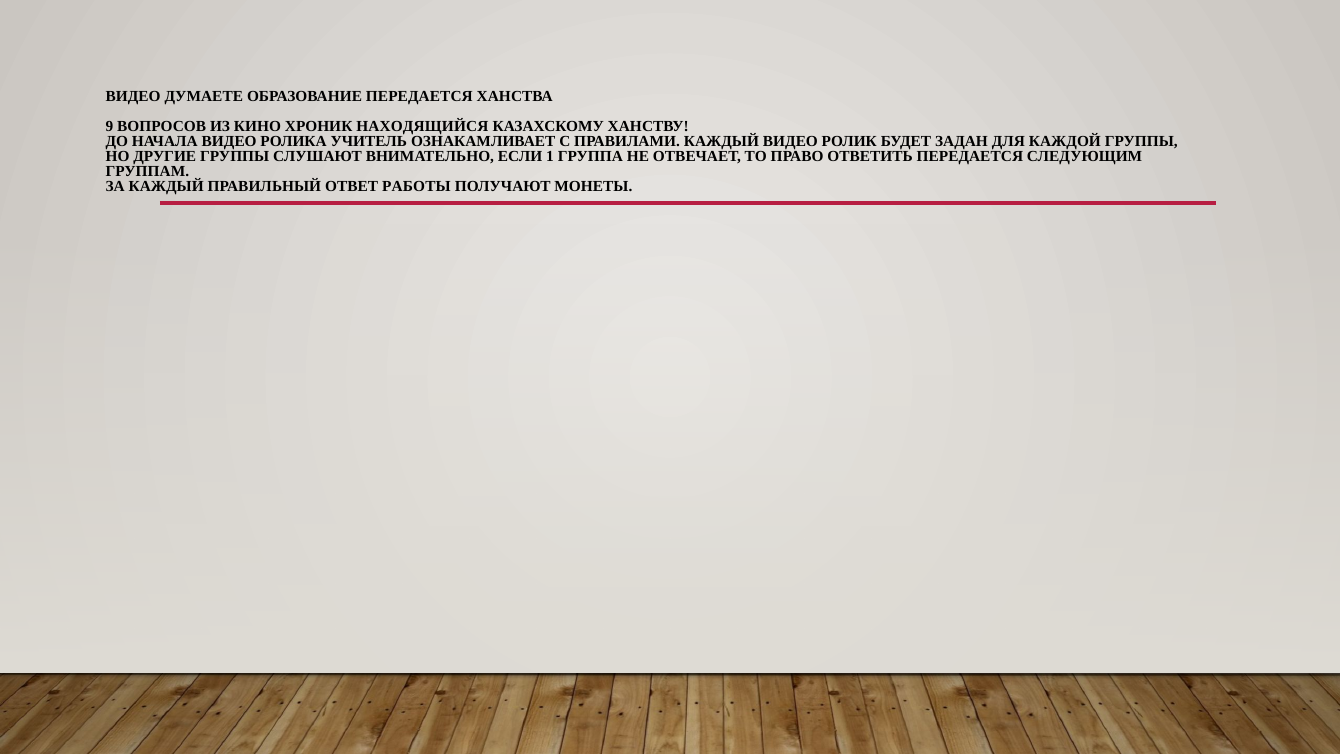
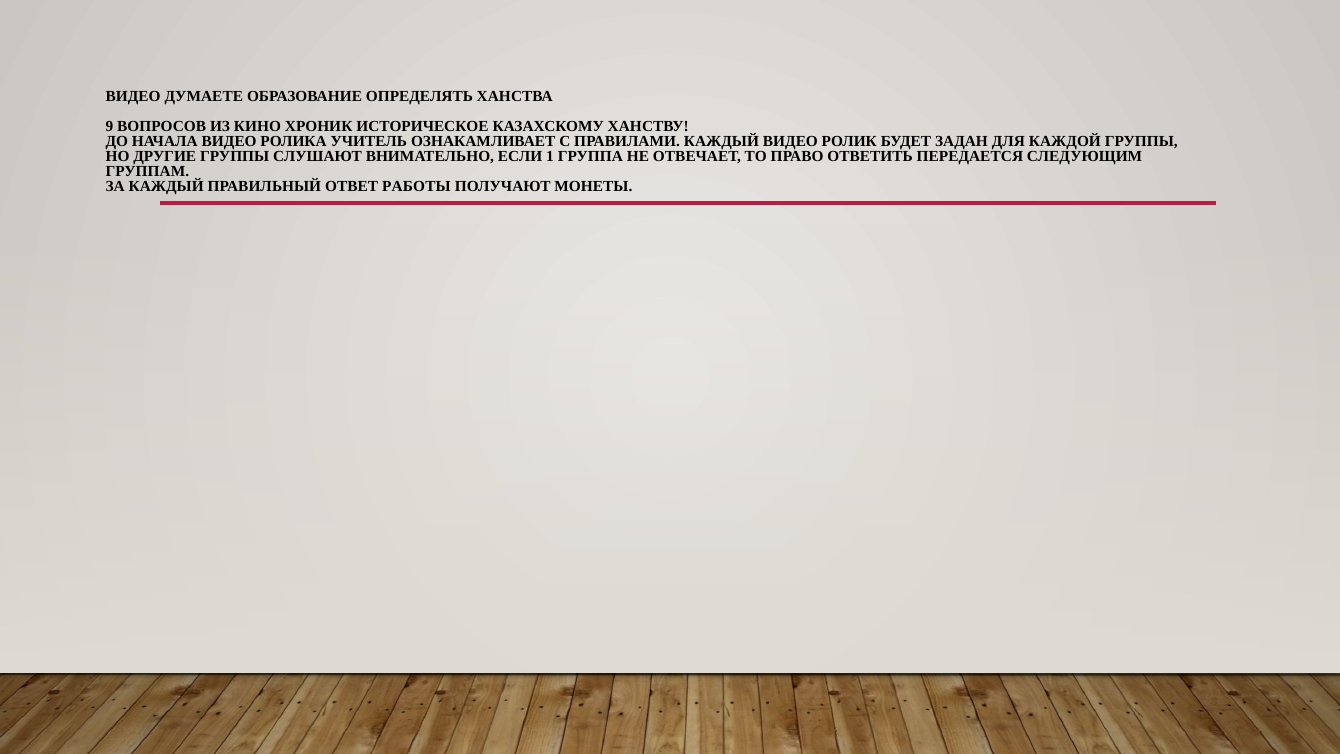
ОБРАЗОВАНИЕ ПЕРЕДАЕТСЯ: ПЕРЕДАЕТСЯ -> ОПРЕДЕЛЯТЬ (419, 96)
НАХОДЯЩИЙСЯ: НАХОДЯЩИЙСЯ -> ИСТОРИЧЕСКОЕ (422, 126)
